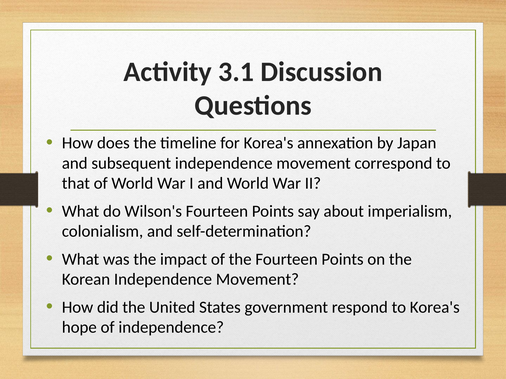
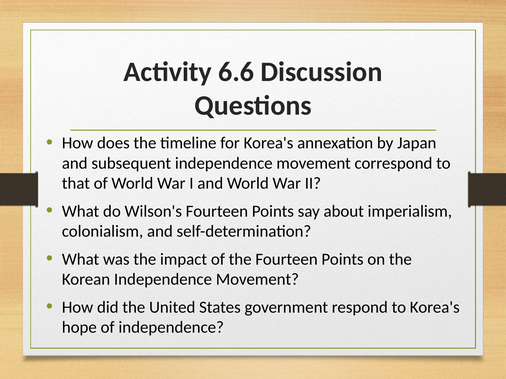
3.1: 3.1 -> 6.6 (236, 72)
